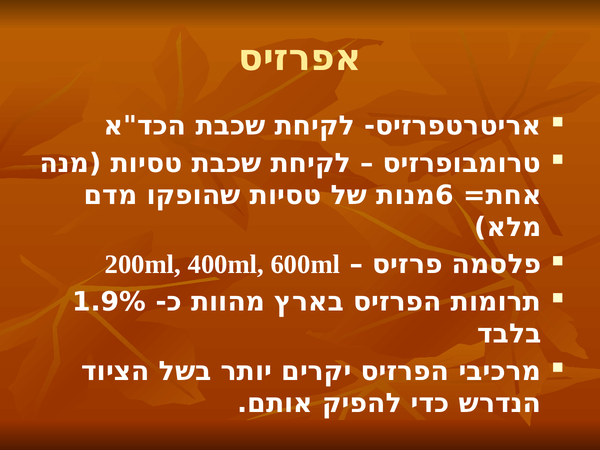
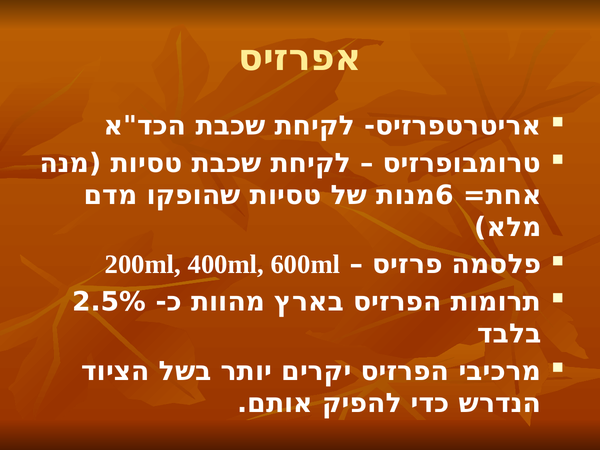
1.9%: 1.9% -> 2.5% (109, 302)
